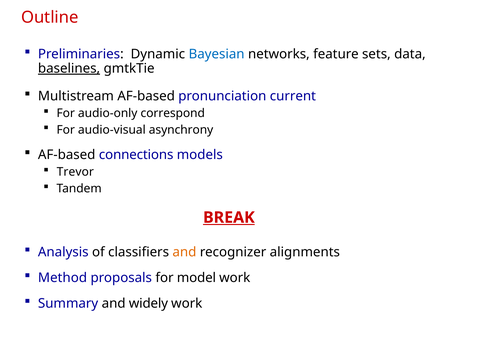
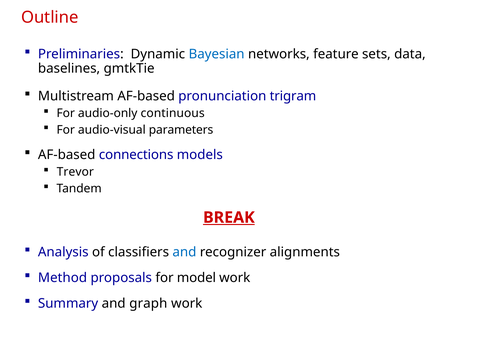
baselines underline: present -> none (69, 68)
current: current -> trigram (293, 96)
correspond: correspond -> continuous (173, 113)
asynchrony: asynchrony -> parameters (181, 130)
and colour: orange -> blue (184, 252)
widely: widely -> graph (148, 304)
